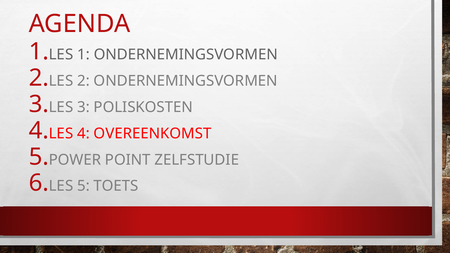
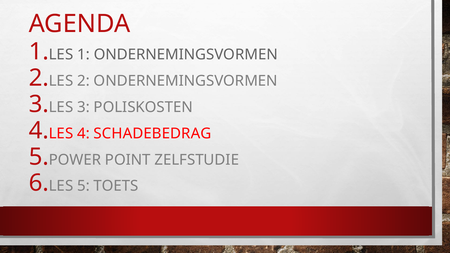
OVEREENKOMST: OVEREENKOMST -> SCHADEBEDRAG (152, 134)
